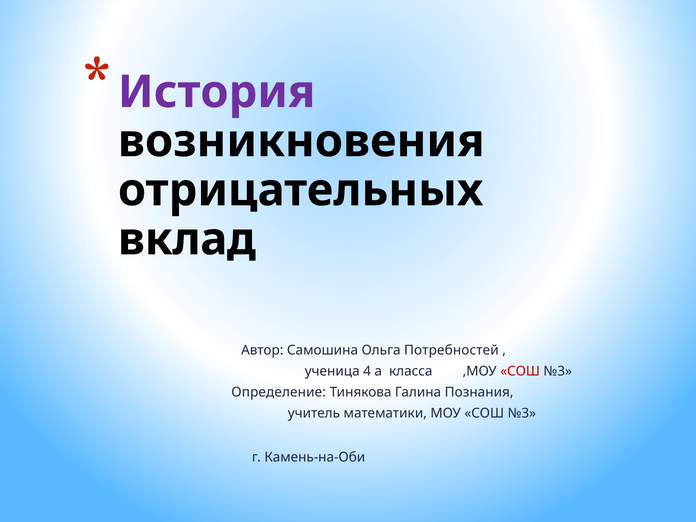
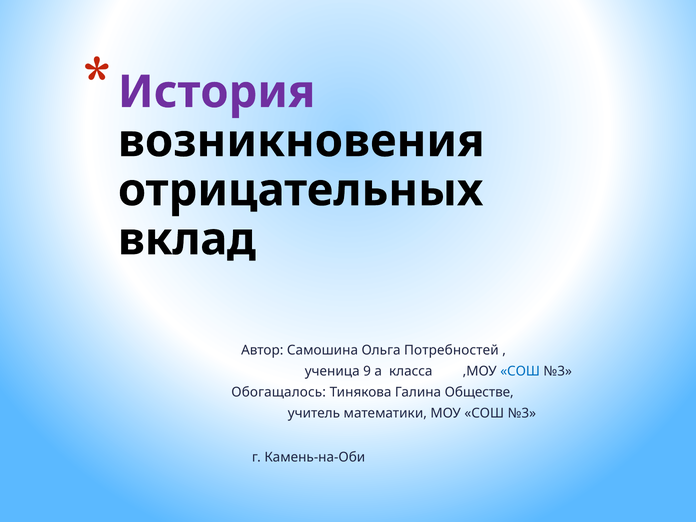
4: 4 -> 9 (367, 371)
СОШ colour: red -> blue (520, 371)
Определение: Определение -> Обогащалось (279, 392)
Познания: Познания -> Обществе (479, 392)
